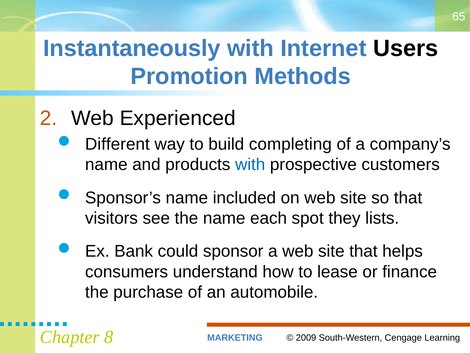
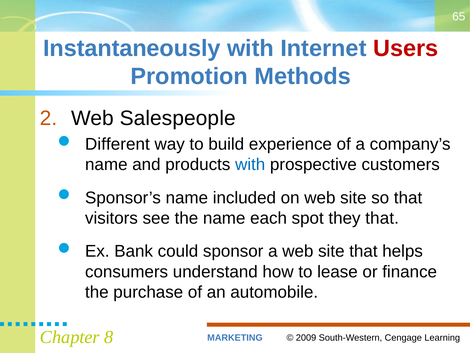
Users colour: black -> red (406, 48)
Experienced: Experienced -> Salespeople (178, 118)
completing: completing -> experience (290, 144)
they lists: lists -> that (382, 218)
